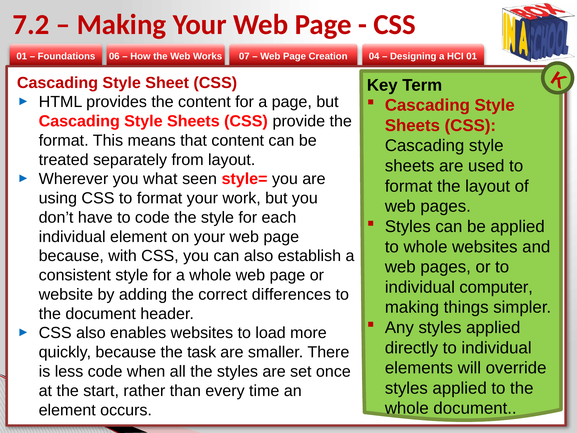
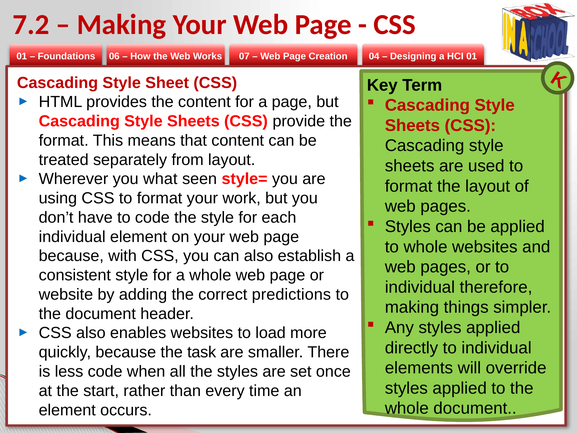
computer: computer -> therefore (496, 287)
differences: differences -> predictions (291, 294)
